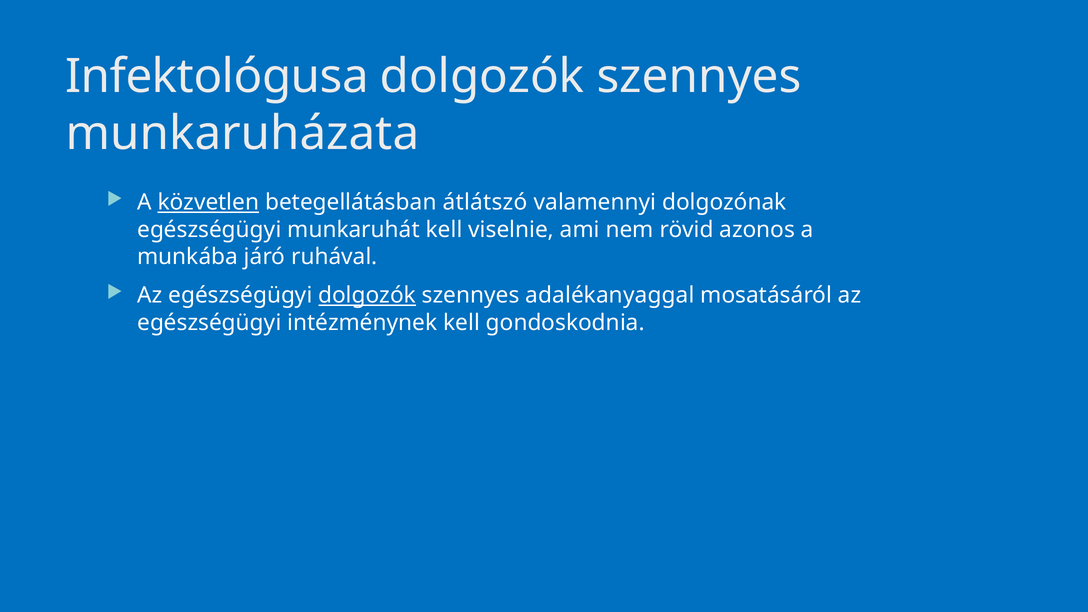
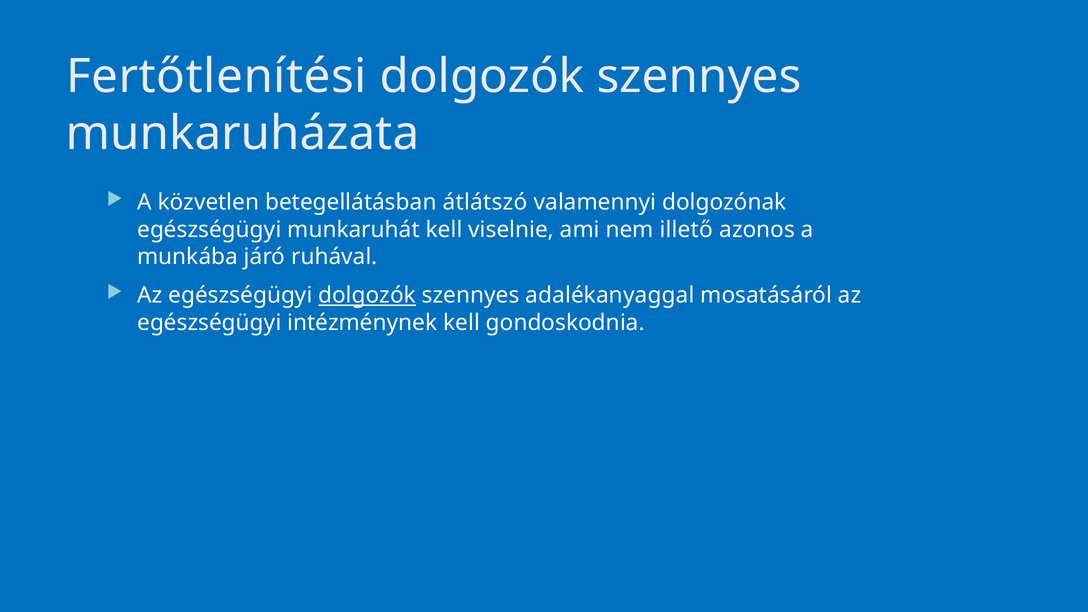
Infektológusa: Infektológusa -> Fertőtlenítési (216, 76)
közvetlen underline: present -> none (208, 202)
rövid: rövid -> illető (686, 230)
